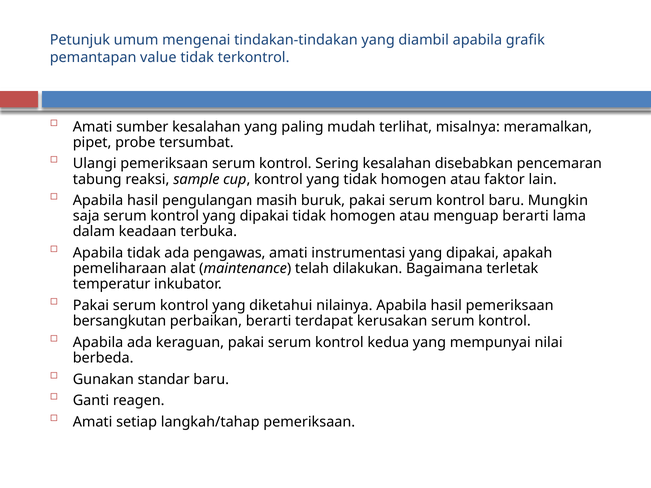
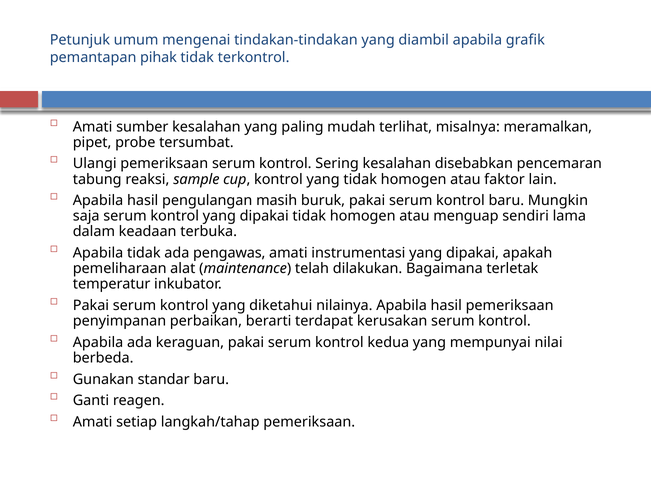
value: value -> pihak (158, 57)
menguap berarti: berarti -> sendiri (526, 216)
bersangkutan: bersangkutan -> penyimpanan (120, 321)
